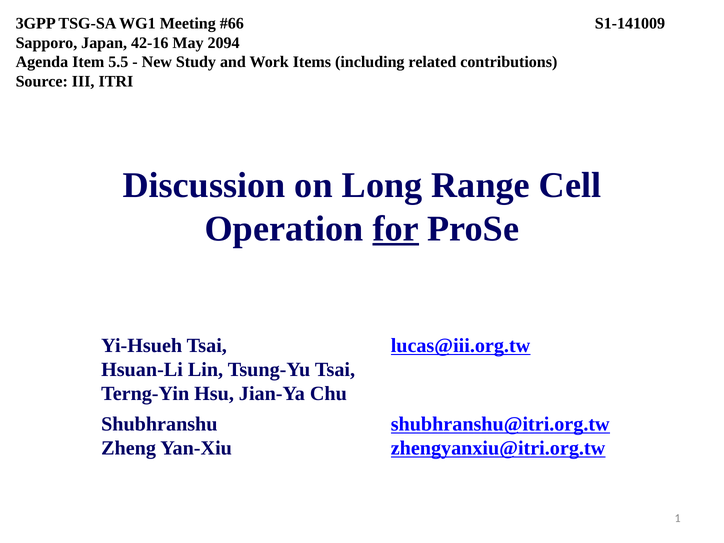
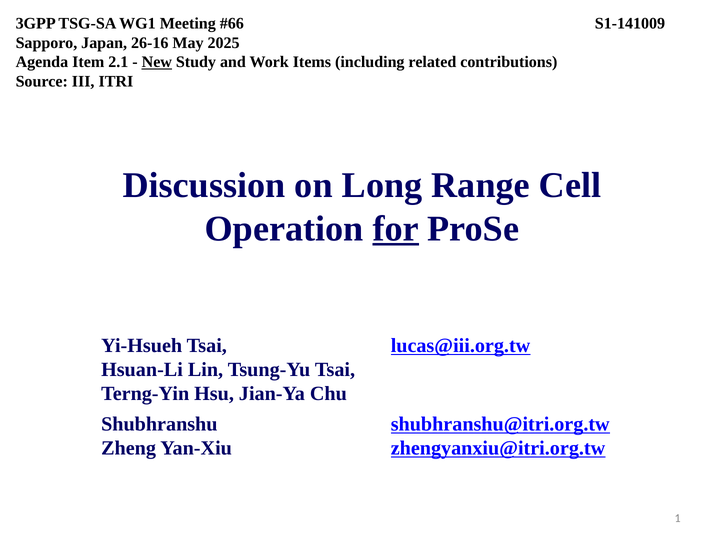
42-16: 42-16 -> 26-16 (150, 43)
2094: 2094 -> 2025 (224, 43)
5.5: 5.5 -> 2.1 (118, 62)
New underline: none -> present (157, 62)
